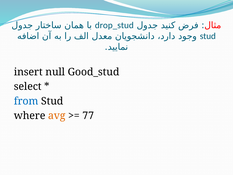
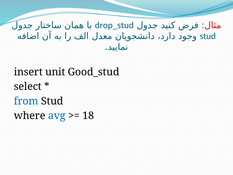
null: null -> unit (55, 72)
avg colour: orange -> blue (57, 115)
77: 77 -> 18 (88, 115)
